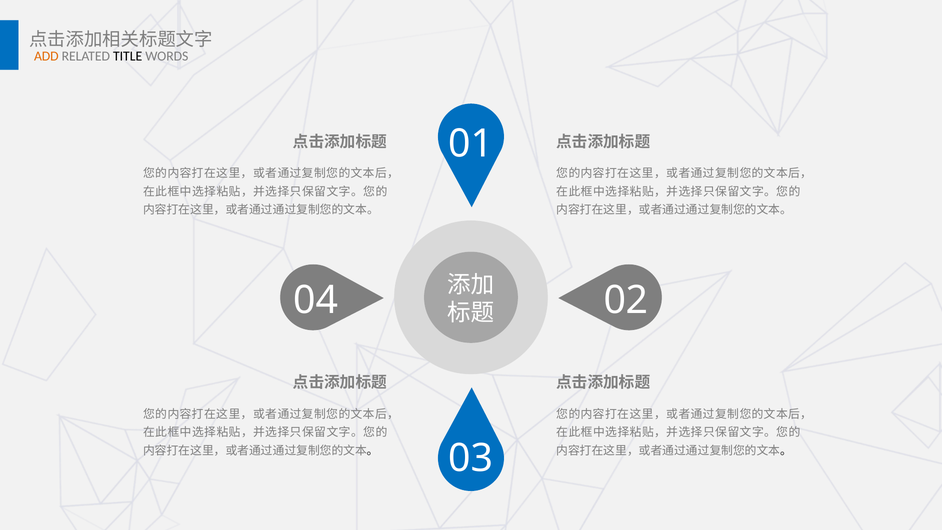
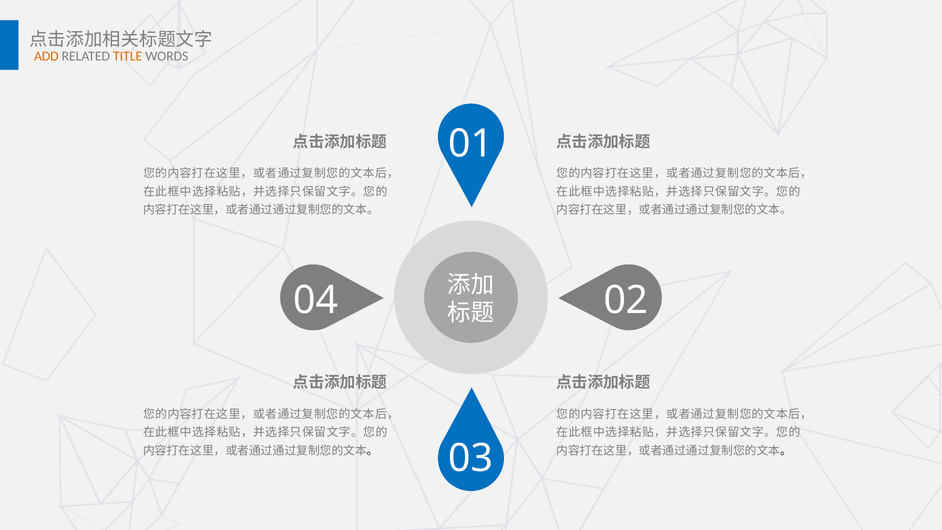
TITLE colour: black -> orange (128, 56)
